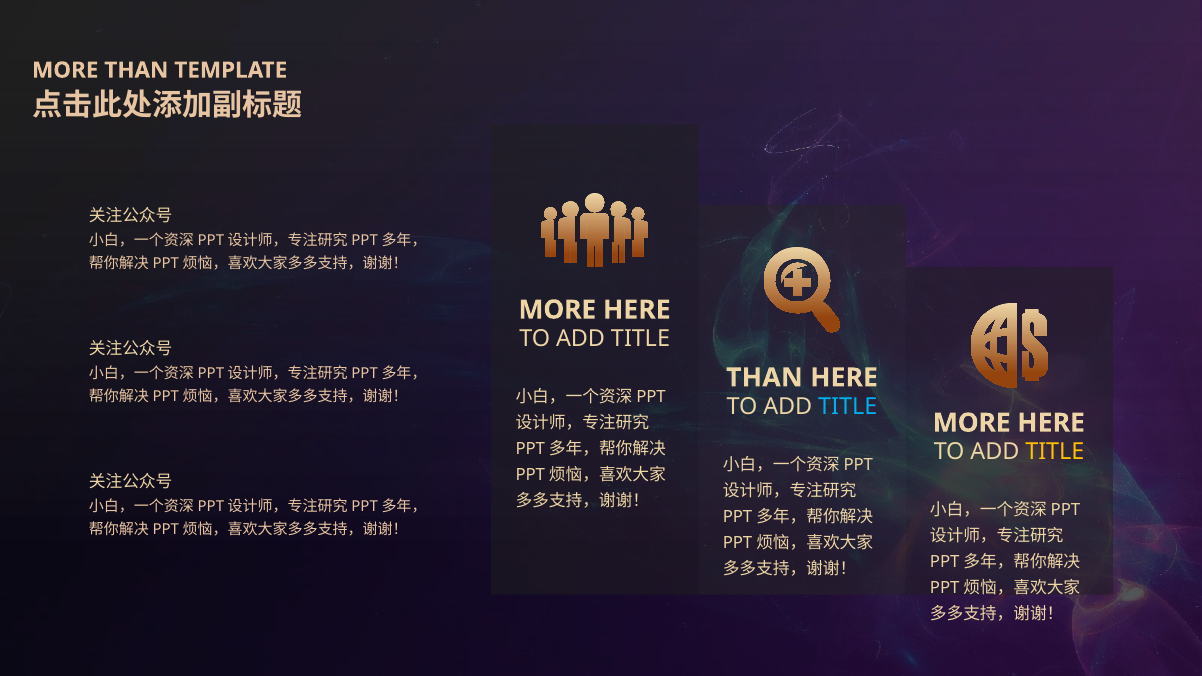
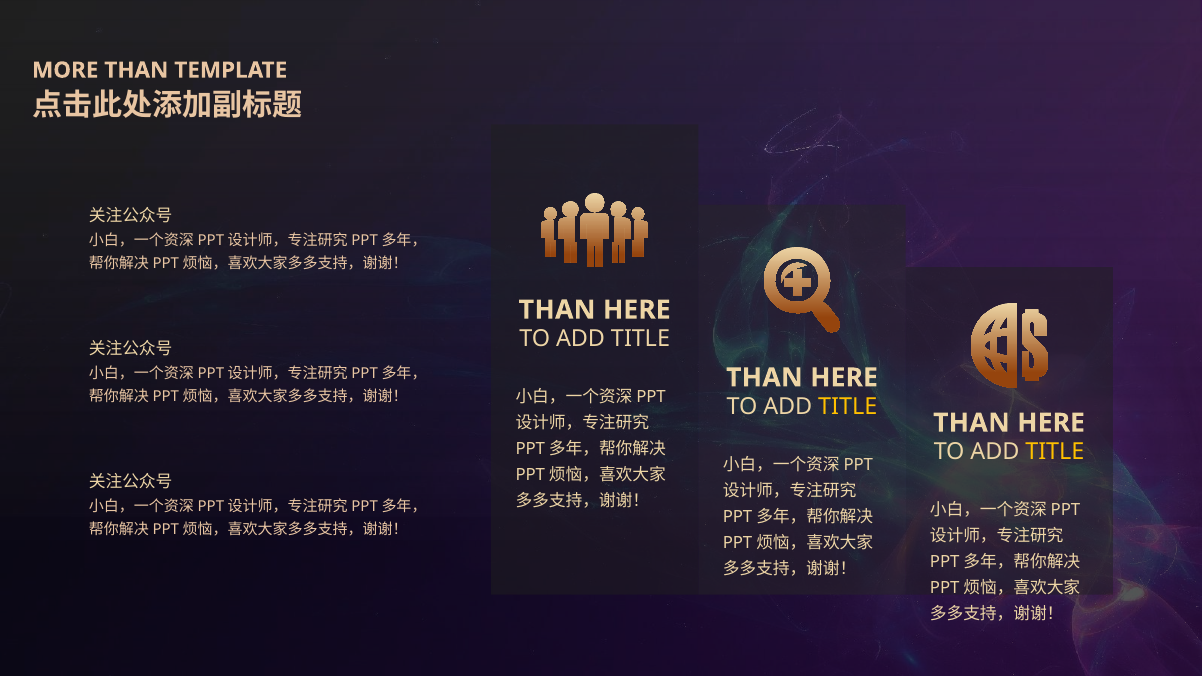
MORE: MORE -> THAN (557, 310)
TITLE colour: light blue -> yellow (848, 406)
MORE: MORE -> THAN (971, 423)
